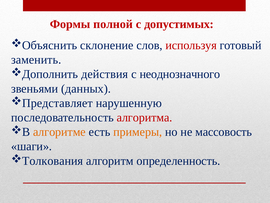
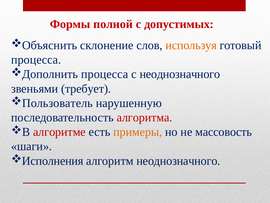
используя colour: red -> orange (191, 45)
заменить: заменить -> процесса (36, 60)
Дополнить действия: действия -> процесса (105, 74)
данных: данных -> требует (86, 88)
Представляет: Представляет -> Пользователь (57, 103)
алгоритме colour: orange -> red (59, 132)
Толкования: Толкования -> Исполнения (53, 160)
алгоритм определенность: определенность -> неоднозначного (178, 160)
